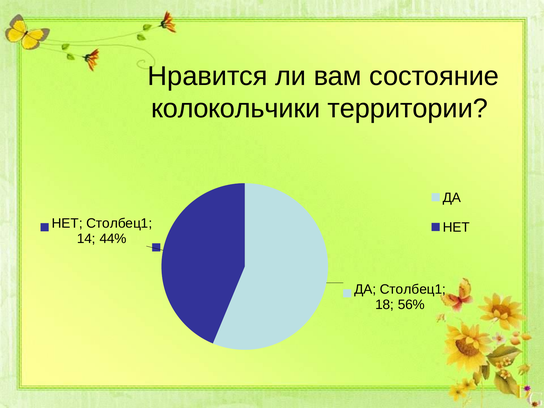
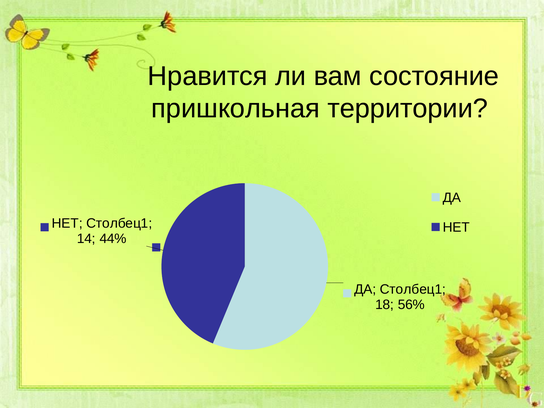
колокольчики: колокольчики -> пришкольная (236, 109)
